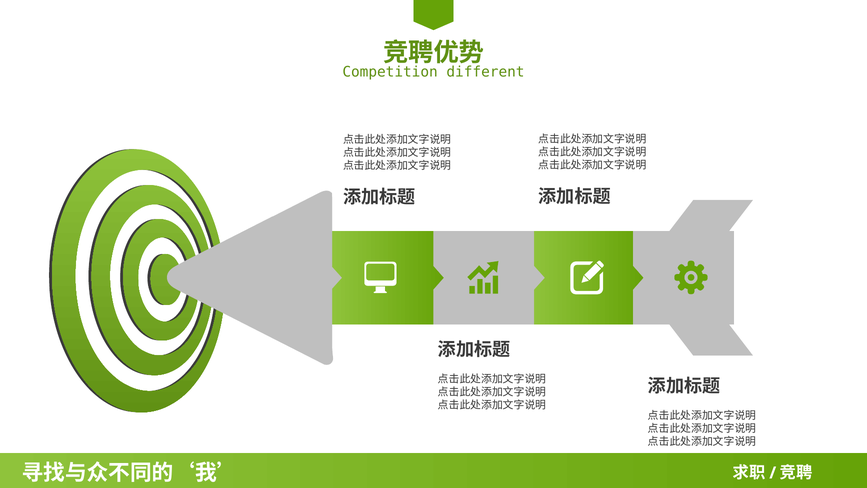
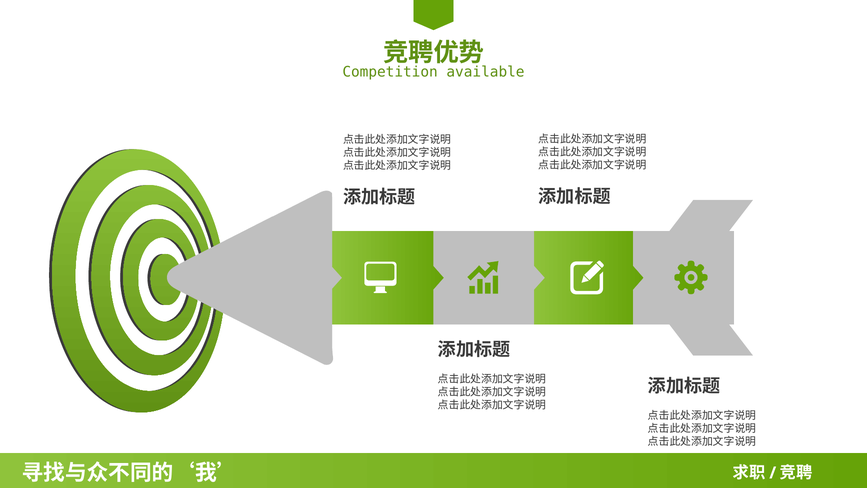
different: different -> available (485, 72)
